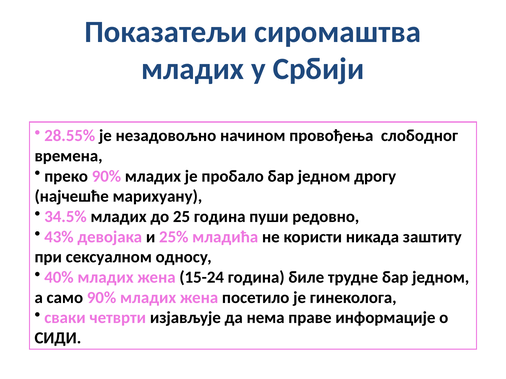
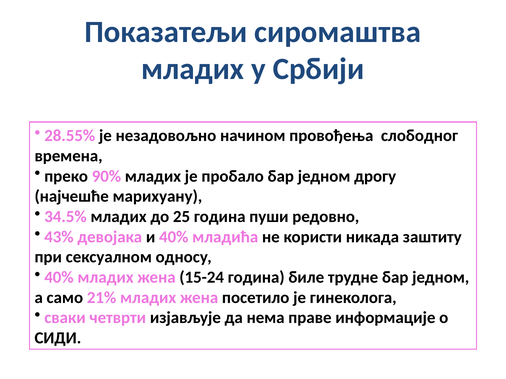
и 25%: 25% -> 40% (174, 237)
само 90%: 90% -> 21% (102, 298)
